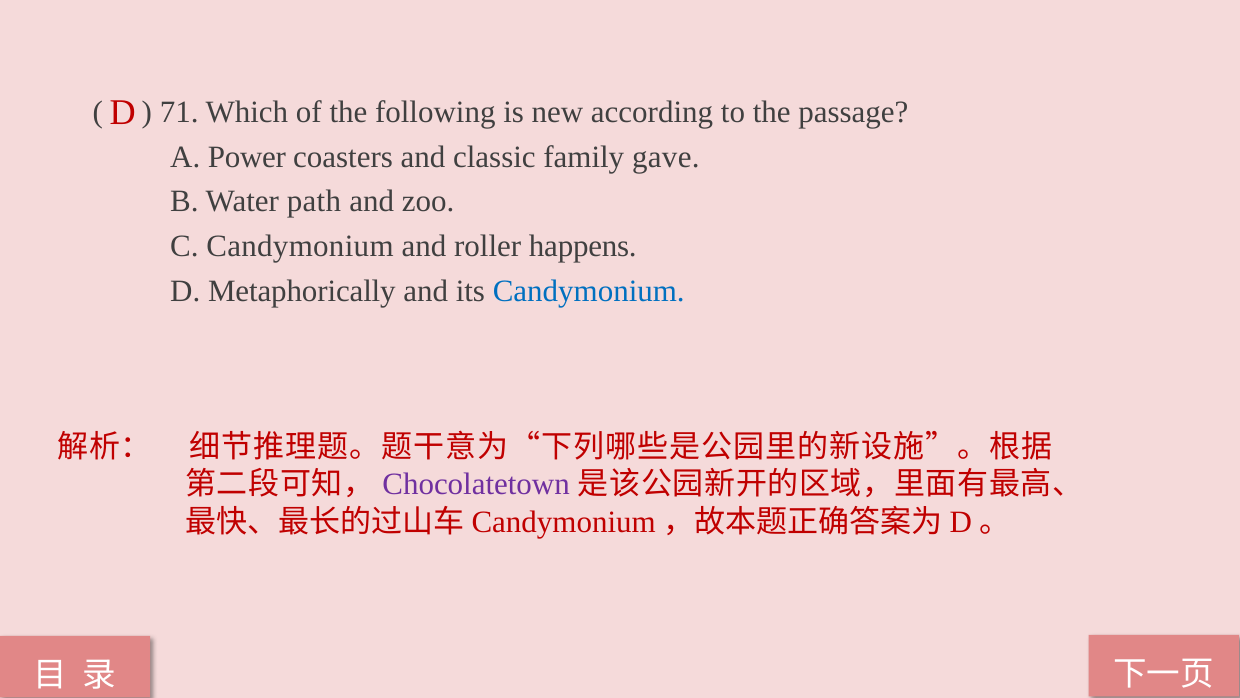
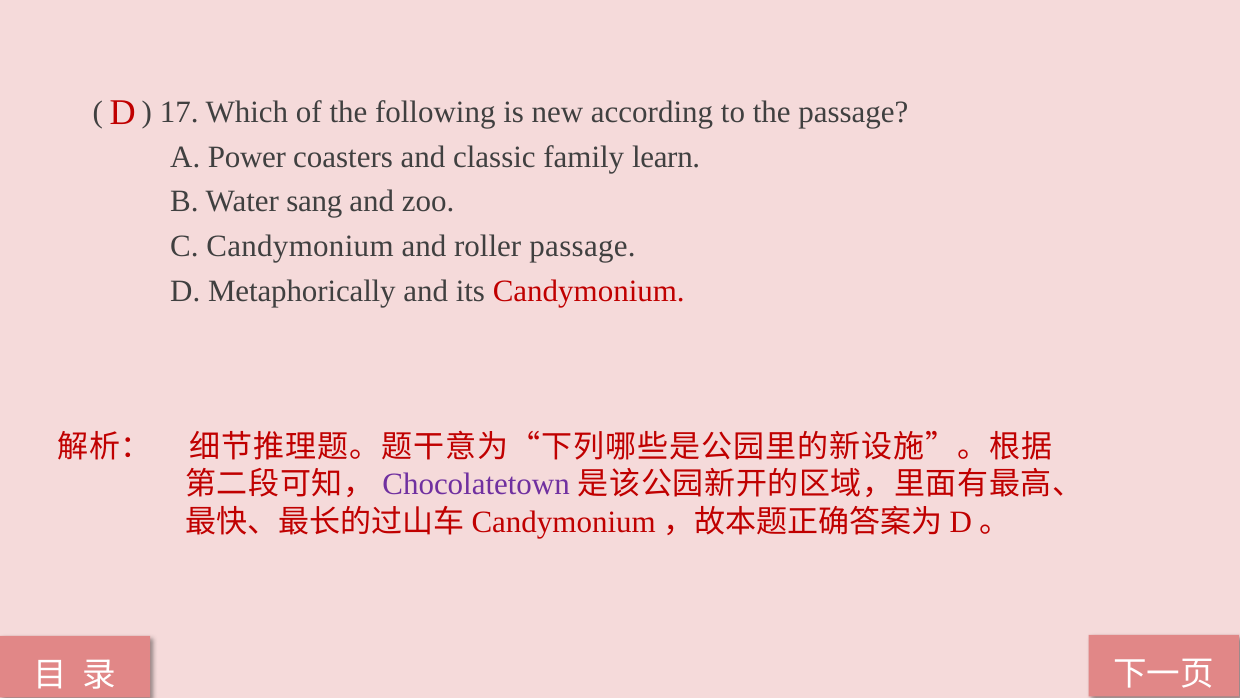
71: 71 -> 17 (179, 112)
gave: gave -> learn (666, 157)
path: path -> sang (314, 201)
roller happens: happens -> passage (583, 246)
Candymonium colour: blue -> red (589, 291)
